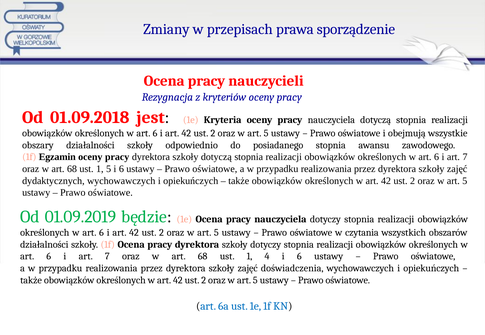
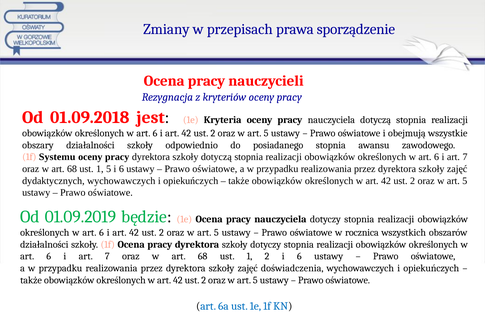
Egzamin: Egzamin -> Systemu (57, 157)
czytania: czytania -> rocznica (362, 233)
1 4: 4 -> 2 (267, 257)
